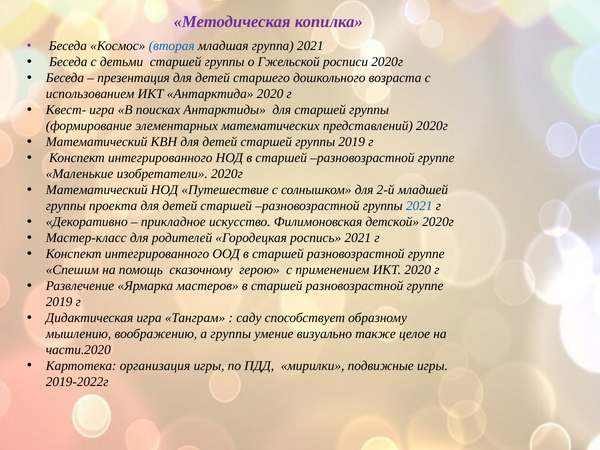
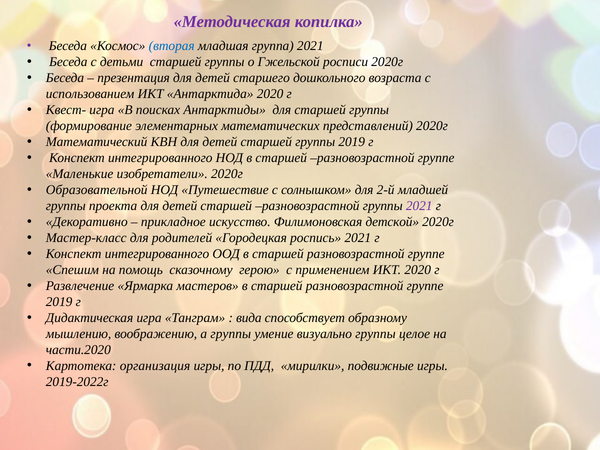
Математический: Математический -> Образовательной (97, 190)
2021 colour: blue -> purple (419, 206)
саду: саду -> вида (249, 318)
визуально также: также -> группы (375, 334)
